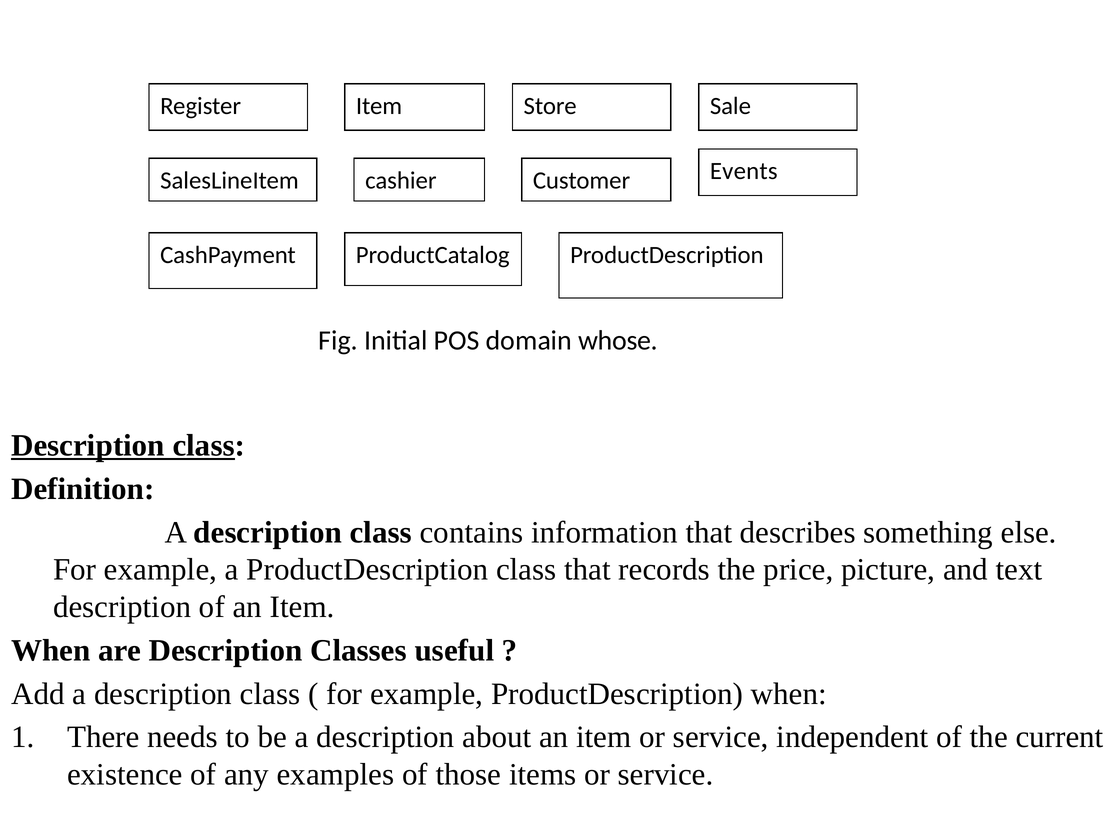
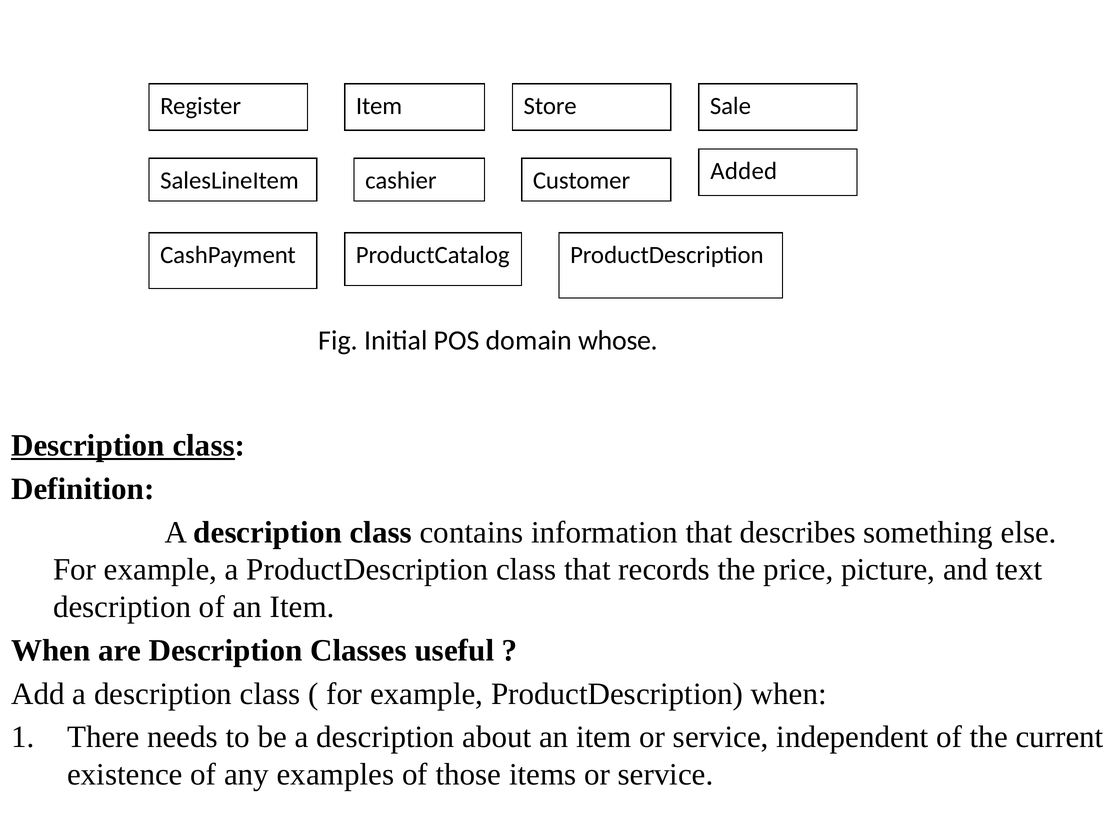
Events: Events -> Added (744, 171)
